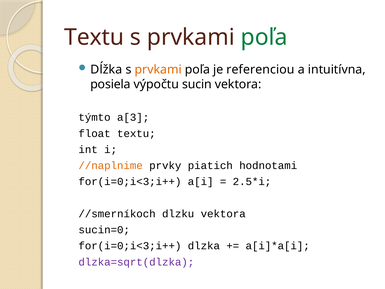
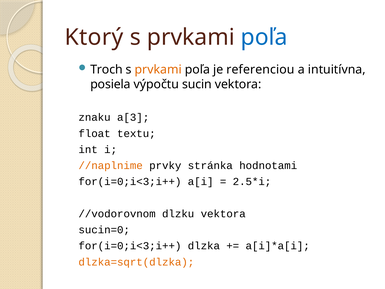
Textu: Textu -> Ktorý (94, 37)
poľa colour: green -> blue (264, 37)
Dĺžka: Dĺžka -> Troch (106, 70)
týmto: týmto -> znaku (95, 117)
piatich: piatich -> stránka (210, 165)
//smerníkoch: //smerníkoch -> //vodorovnom (117, 214)
dlzka=sqrt(dlzka colour: purple -> orange (136, 262)
